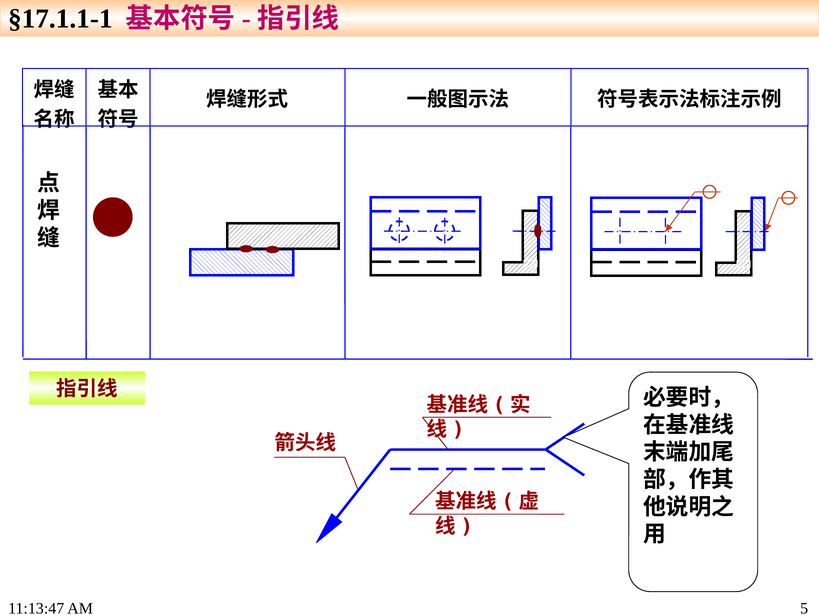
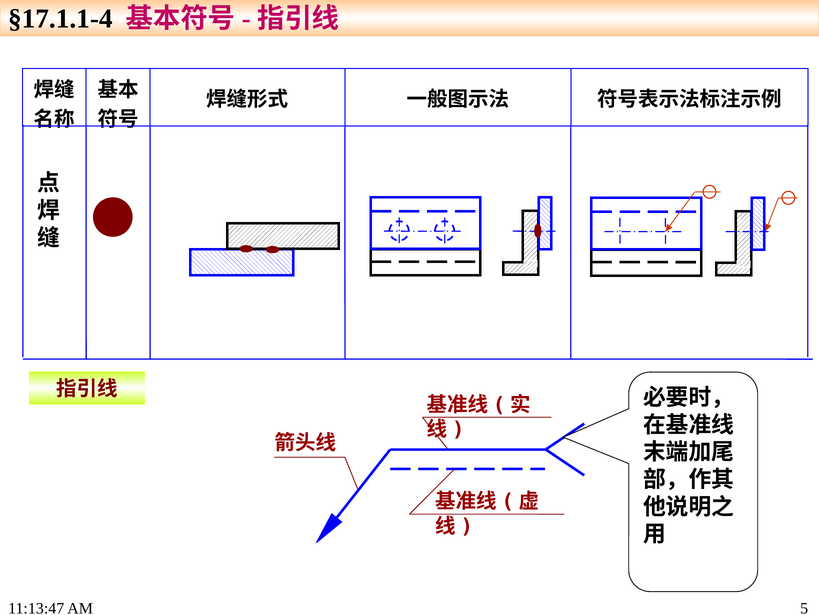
§17.1.1-1: §17.1.1-1 -> §17.1.1-4 (60, 19)
